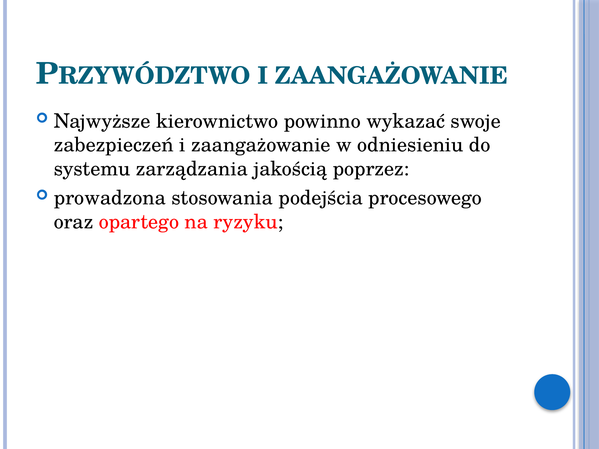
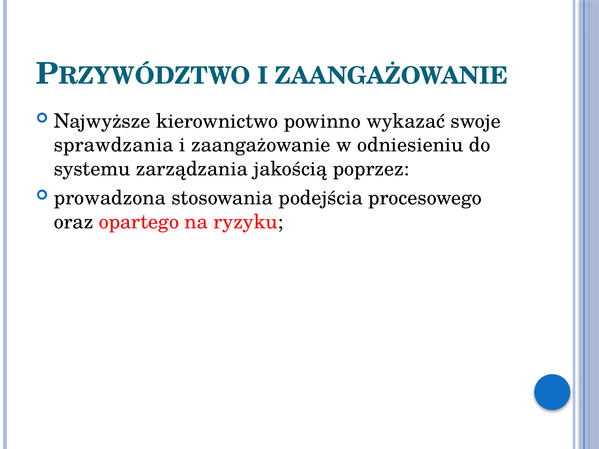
zabezpieczeń: zabezpieczeń -> sprawdzania (114, 145)
